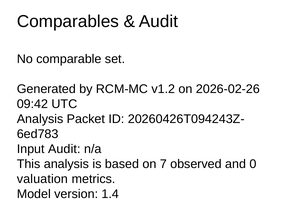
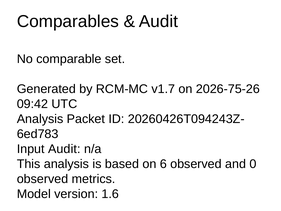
v1.2: v1.2 -> v1.7 (163, 89)
2026-02-26: 2026-02-26 -> 2026-75-26 (228, 89)
7: 7 -> 6 (163, 164)
valuation: valuation -> observed (42, 179)
1.4: 1.4 -> 1.6 (110, 194)
